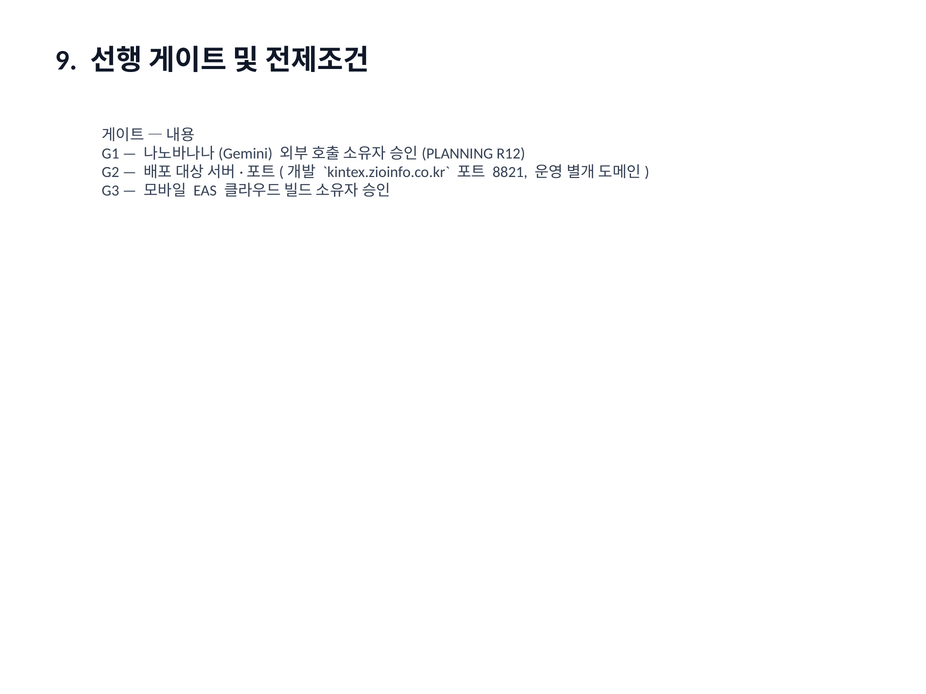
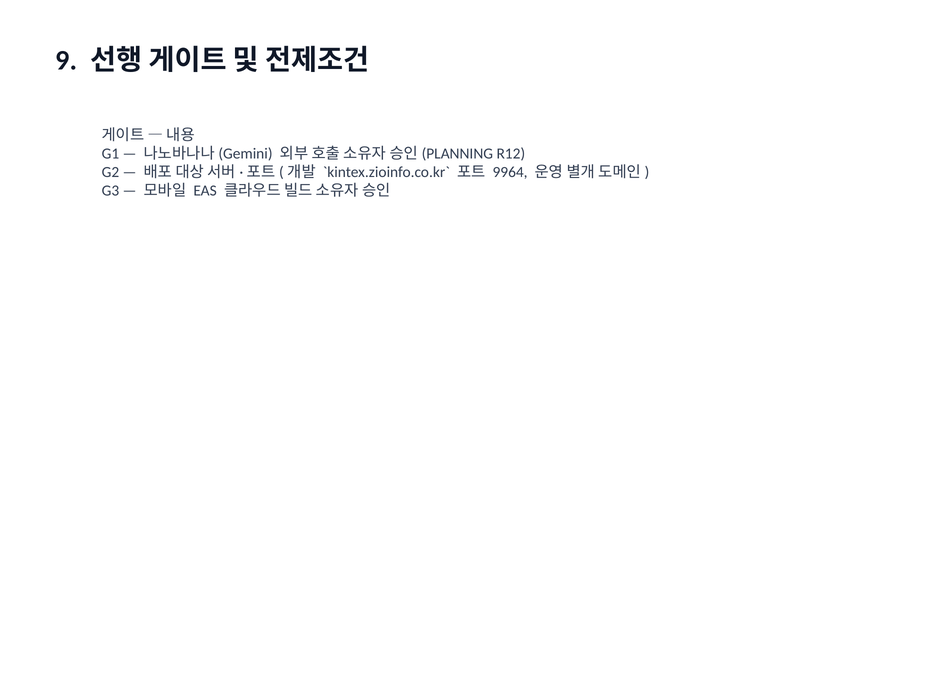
8821: 8821 -> 9964 (510, 172)
